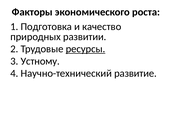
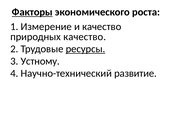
Факторы underline: none -> present (32, 12)
Подготовка: Подготовка -> Измерение (46, 27)
природных развитии: развитии -> качество (85, 37)
